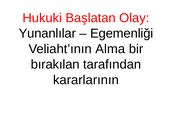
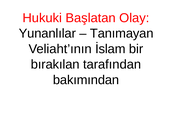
Egemenliği: Egemenliği -> Tanımayan (122, 33)
Alma: Alma -> İslam (110, 49)
kararlarının: kararlarının -> bakımından (86, 80)
